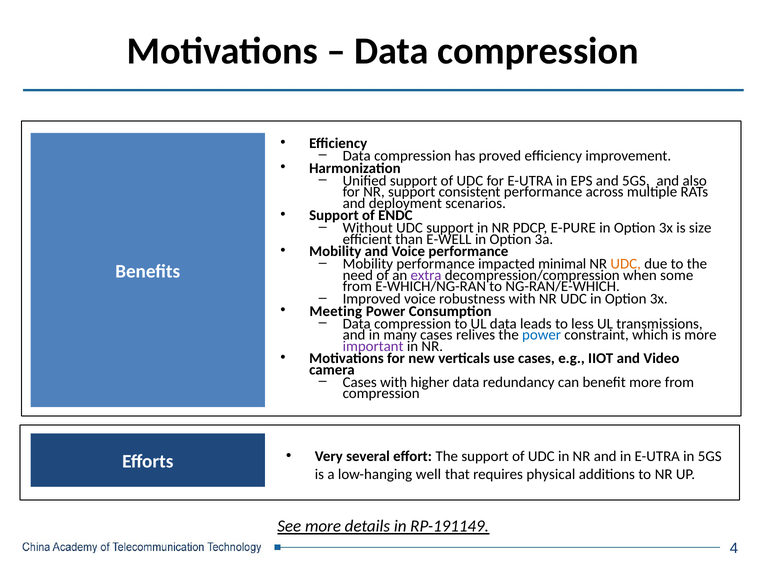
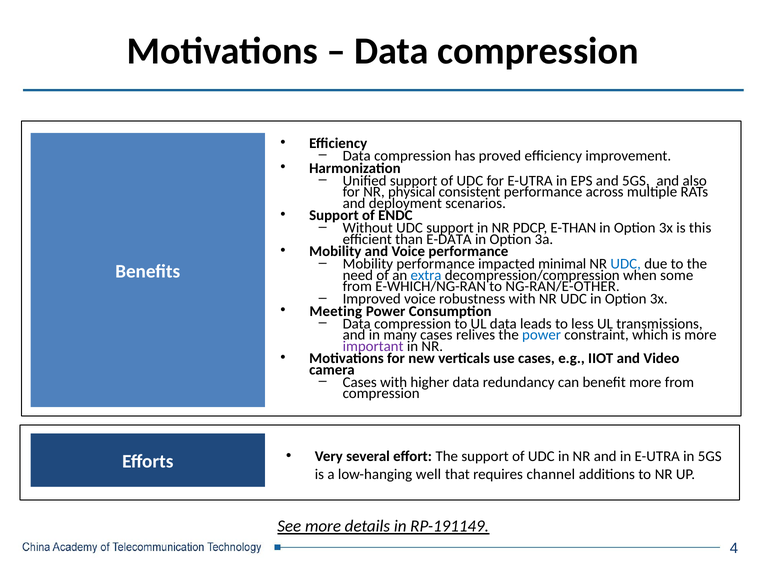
NR support: support -> physical (412, 192)
E-PURE: E-PURE -> E-THAN (573, 228)
size: size -> this (700, 228)
E-WELL: E-WELL -> E-DATA (449, 239)
UDC colour: orange -> blue (626, 264)
extra colour: purple -> blue (426, 275)
NG-RAN/E-WHICH: NG-RAN/E-WHICH -> NG-RAN/E-OTHER (563, 287)
physical: physical -> channel (551, 475)
